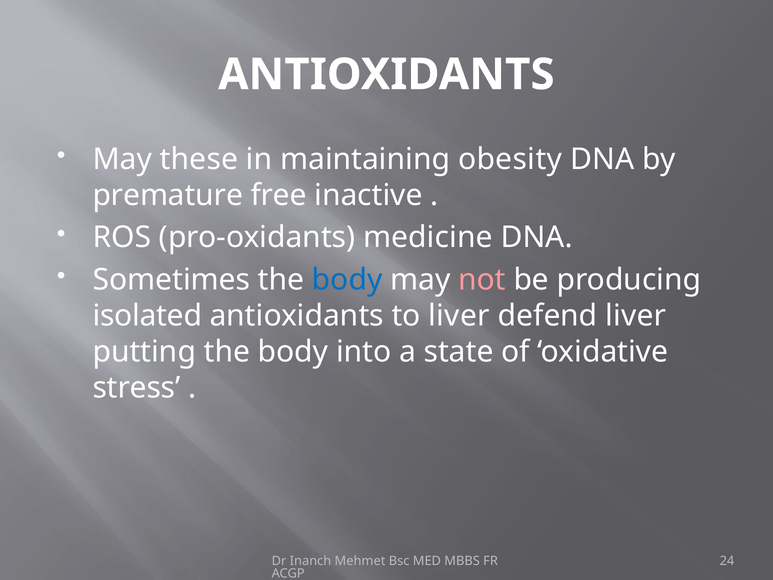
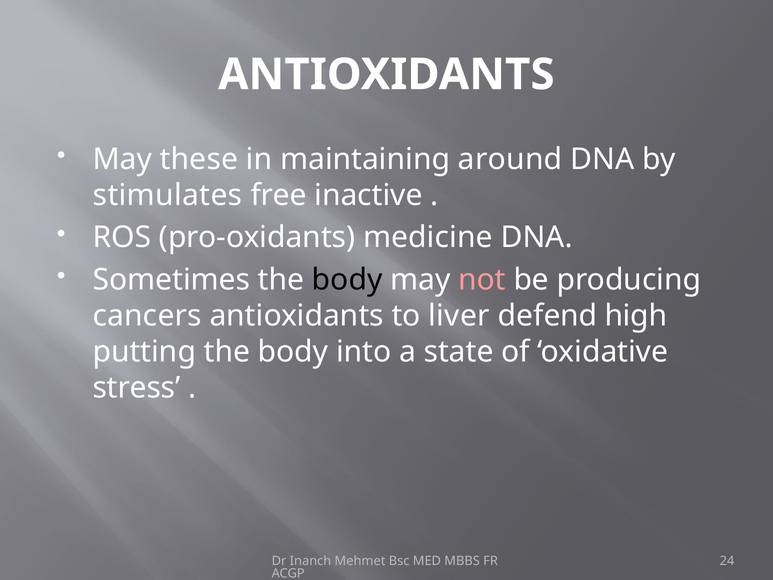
obesity: obesity -> around (510, 159)
premature: premature -> stimulates (168, 195)
body colour: blue -> black (347, 280)
isolated: isolated -> cancers (147, 316)
defend liver: liver -> high (636, 316)
